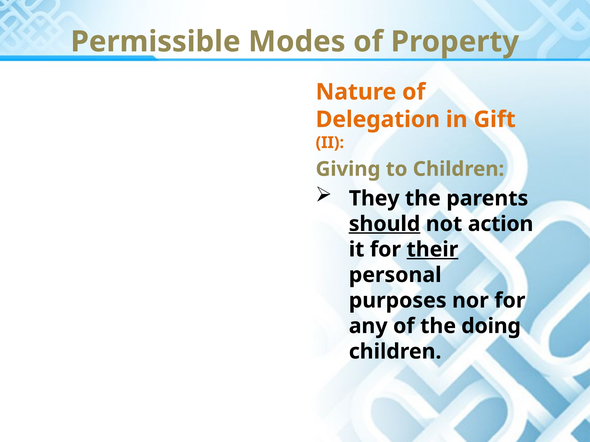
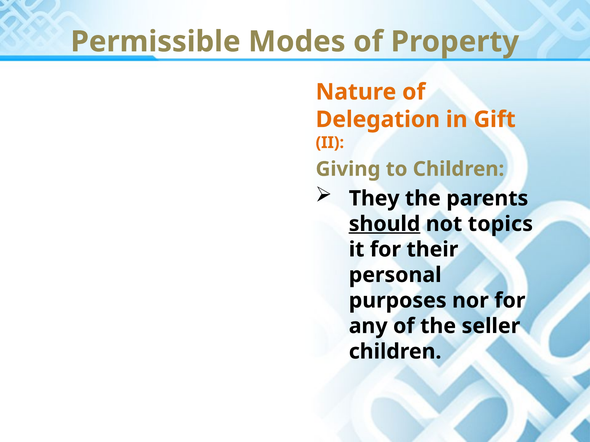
action: action -> topics (500, 224)
their underline: present -> none (432, 250)
doing: doing -> seller (491, 326)
